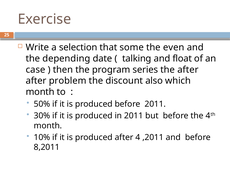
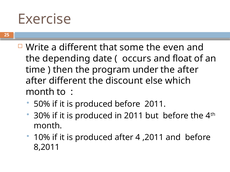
a selection: selection -> different (78, 48)
talking: talking -> occurs (137, 59)
case: case -> time (36, 70)
series: series -> under (145, 70)
after problem: problem -> different (68, 81)
also: also -> else (154, 81)
